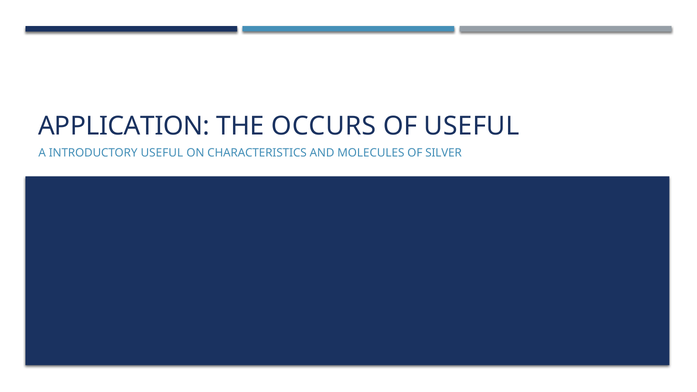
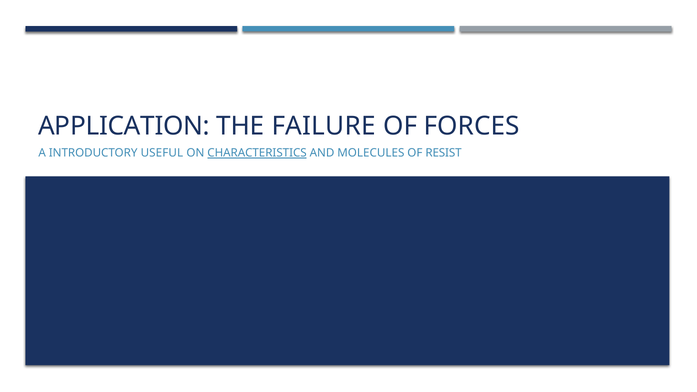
OCCURS: OCCURS -> FAILURE (324, 126)
OF USEFUL: USEFUL -> FORCES (472, 126)
CHARACTERISTICS underline: none -> present (257, 153)
SILVER: SILVER -> RESIST (444, 153)
